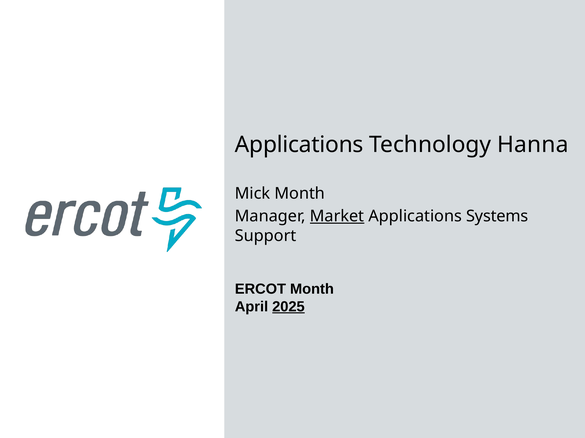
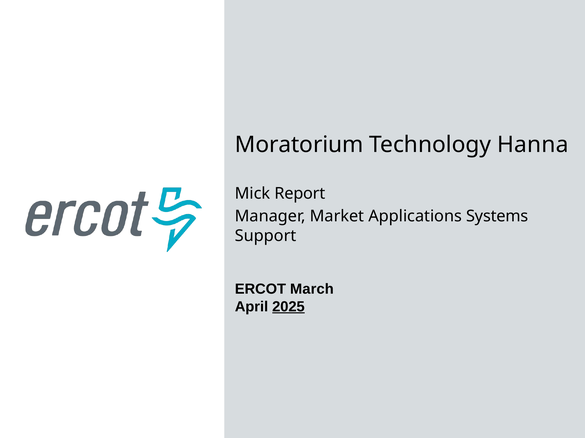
Applications: Applications -> Moratorium (299, 145)
Mick Month: Month -> Report (300, 194)
Market underline: present -> none (337, 217)
ERCOT Month: Month -> March (312, 290)
